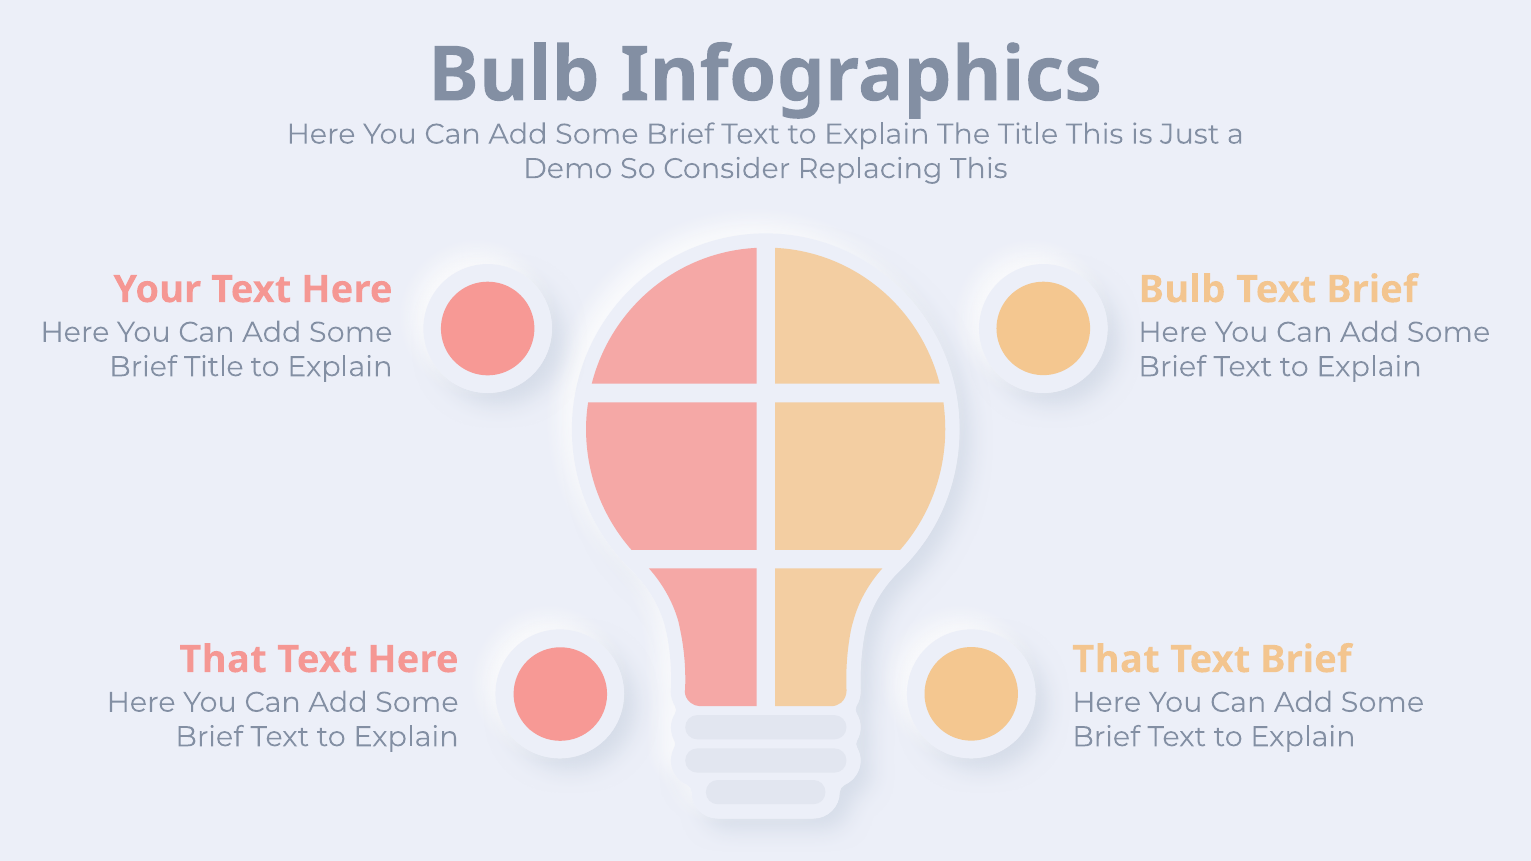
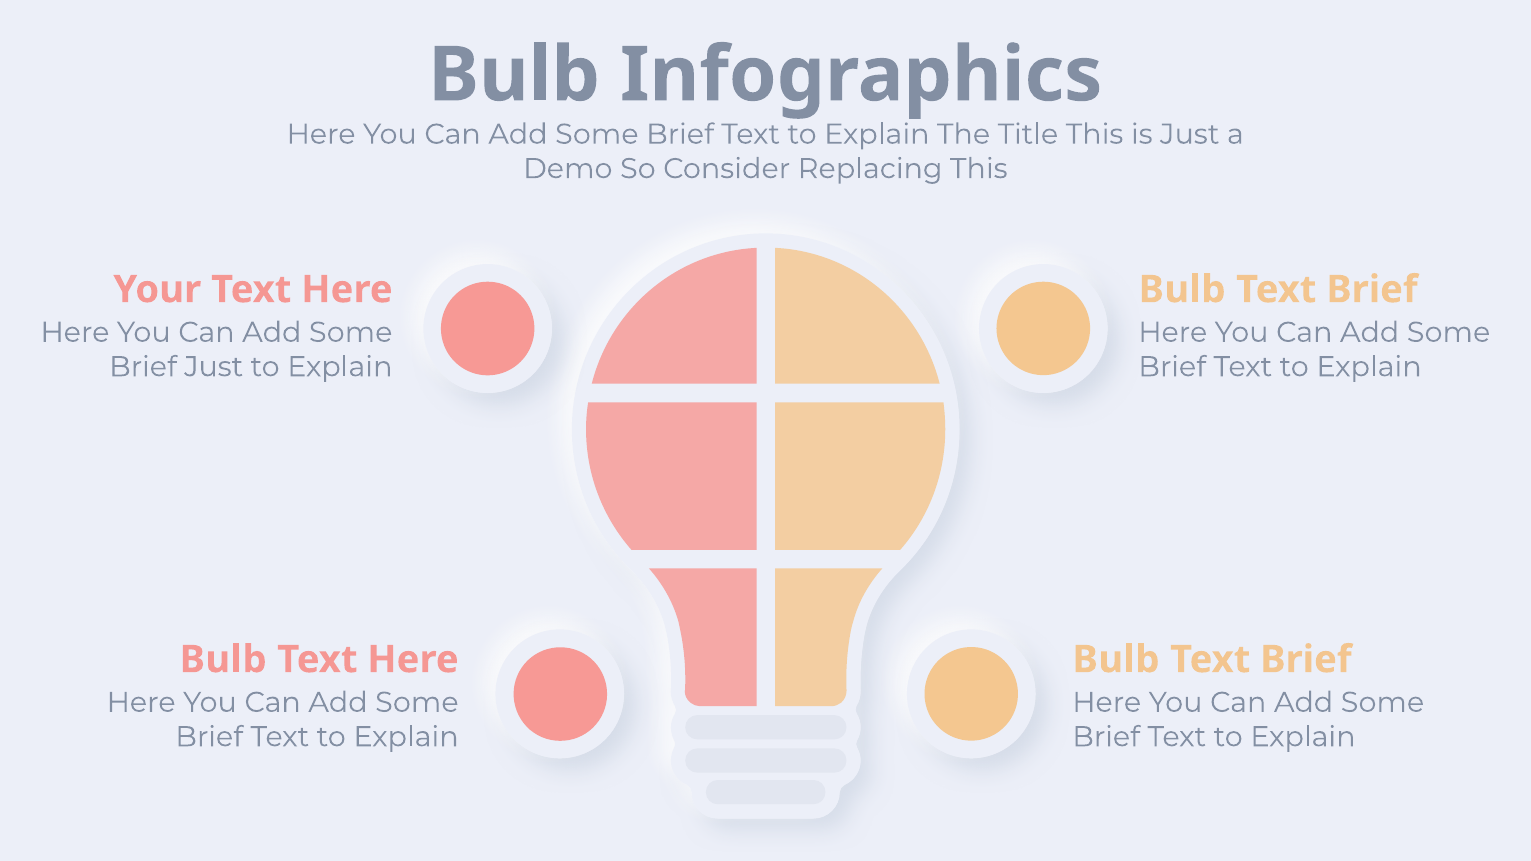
Brief Title: Title -> Just (214, 367)
That: That -> Bulb (223, 660)
That: That -> Bulb (1116, 660)
